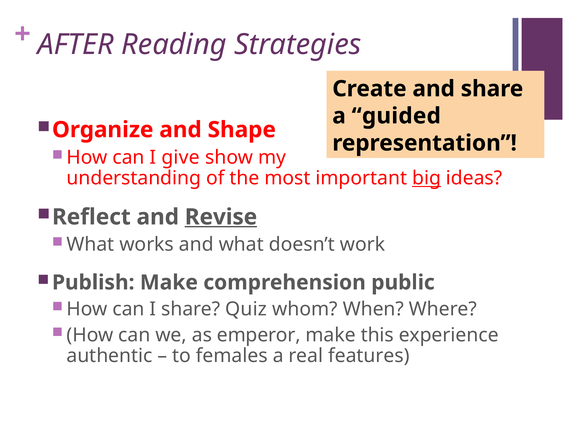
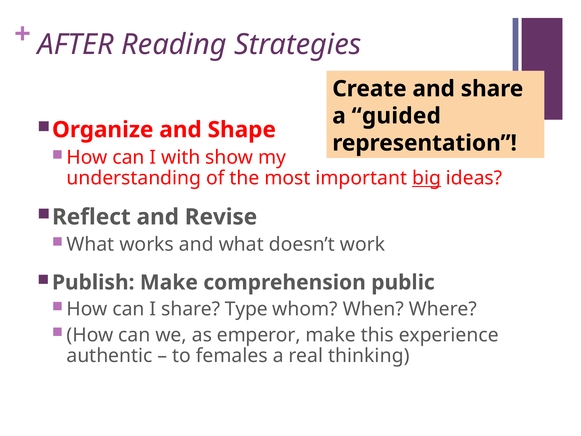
give: give -> with (181, 157)
Revise underline: present -> none (221, 217)
Quiz: Quiz -> Type (246, 309)
features: features -> thinking (369, 356)
